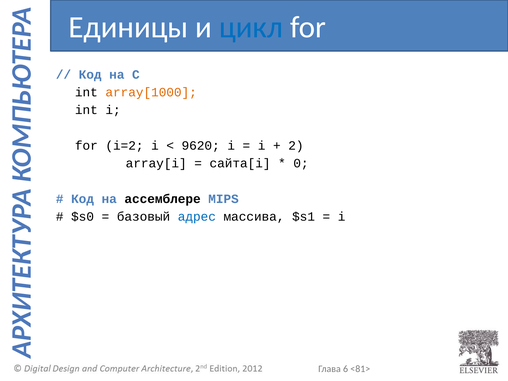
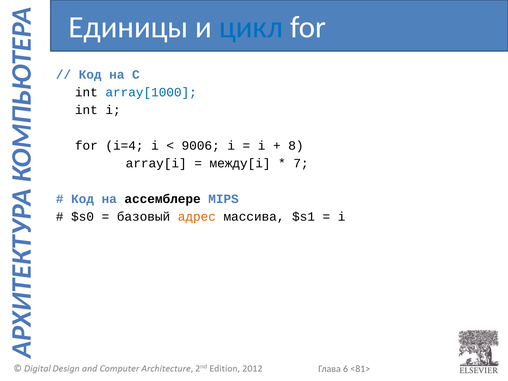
array[1000 colour: orange -> blue (151, 92)
i=2: i=2 -> i=4 (124, 146)
9620: 9620 -> 9006 (201, 146)
2: 2 -> 8 (296, 146)
сайта[i: сайта[i -> между[i (240, 163)
0: 0 -> 7 (301, 163)
адрес colour: blue -> orange (197, 217)
